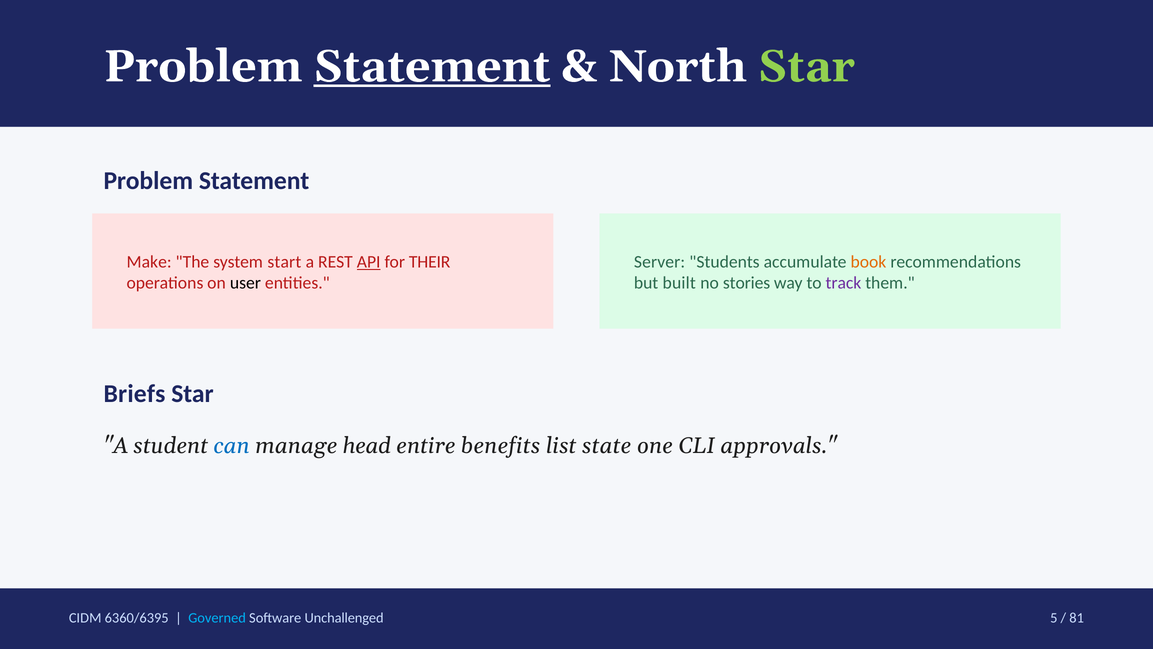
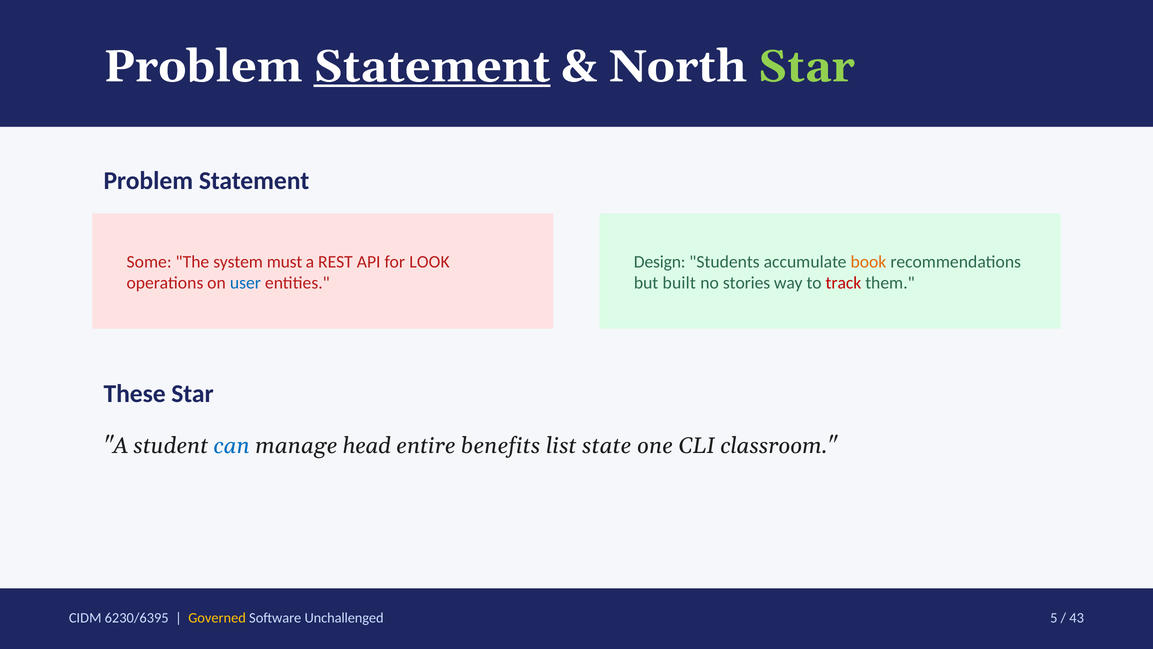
Make: Make -> Some (149, 262)
start: start -> must (285, 262)
API underline: present -> none (369, 262)
THEIR: THEIR -> LOOK (429, 262)
Server: Server -> Design (660, 262)
user colour: black -> blue (245, 283)
track colour: purple -> red (843, 283)
Briefs: Briefs -> These (135, 394)
approvals: approvals -> classroom (779, 445)
6360/6395: 6360/6395 -> 6230/6395 (137, 618)
Governed colour: light blue -> yellow (217, 618)
81: 81 -> 43 (1077, 618)
